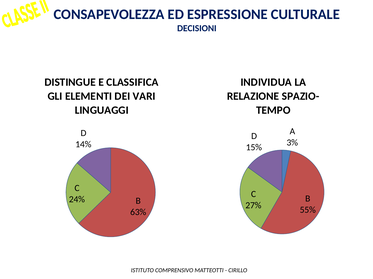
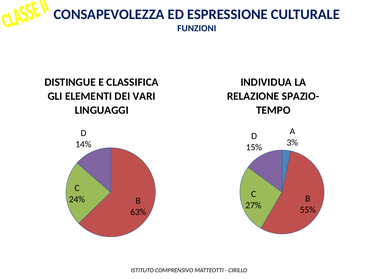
DECISIONI: DECISIONI -> FUNZIONI (197, 28)
